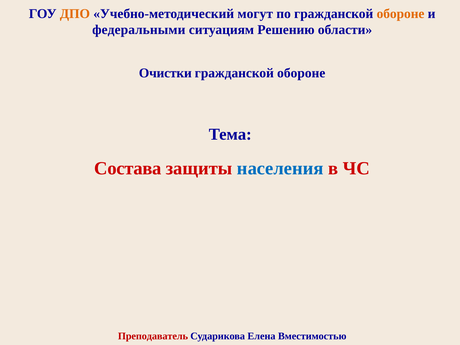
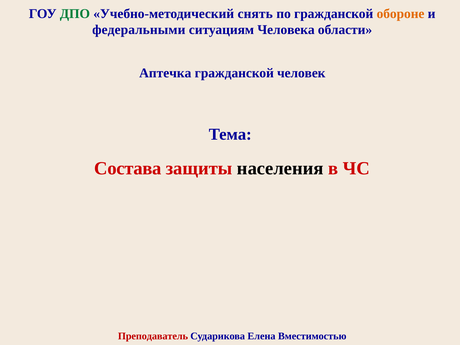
ДПО colour: orange -> green (75, 14)
могут: могут -> снять (255, 14)
Решению: Решению -> Человека (286, 30)
Очистки: Очистки -> Аптечка (165, 73)
обороне: обороне -> человек (301, 73)
населения colour: blue -> black (280, 168)
